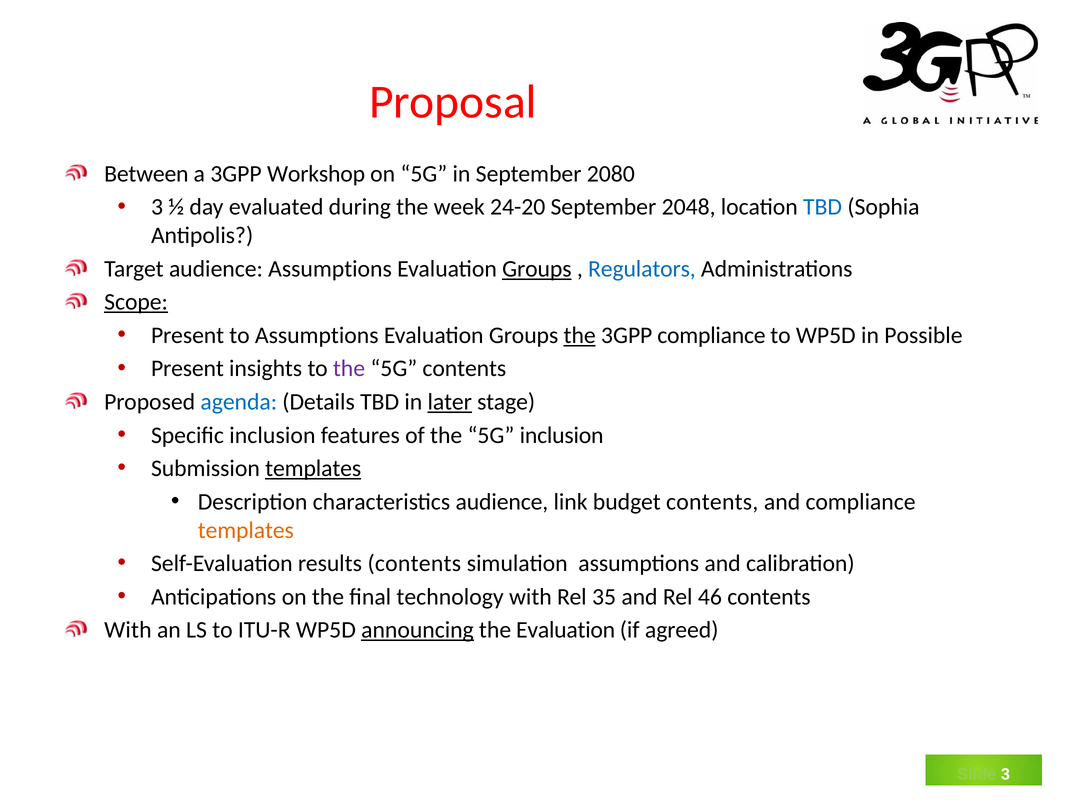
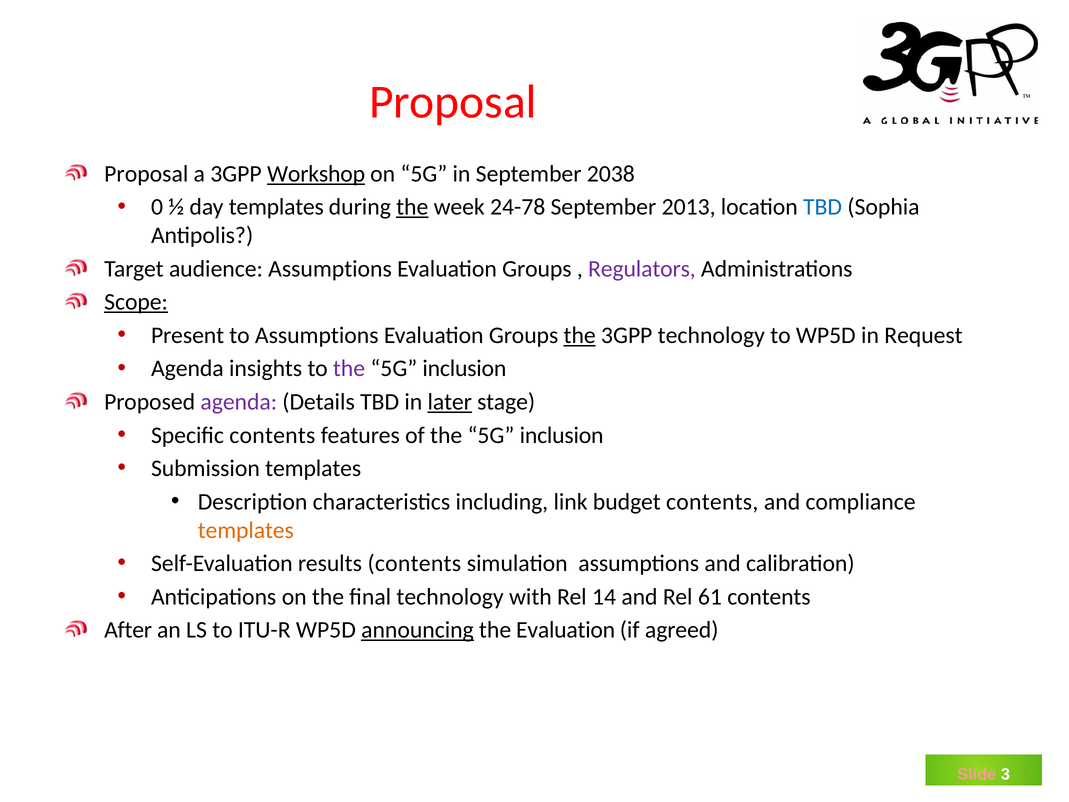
Between: Between -> Proposal (146, 174)
Workshop underline: none -> present (316, 174)
2080: 2080 -> 2038 (611, 174)
3: 3 -> 0 (157, 207)
day evaluated: evaluated -> templates (276, 207)
the underline: none -> present (412, 207)
24-20: 24-20 -> 24-78 (518, 207)
2048: 2048 -> 2013 (689, 207)
Groups underline: present -> none (537, 269)
Regulators colour: blue -> purple (642, 269)
3GPP compliance: compliance -> technology (711, 335)
Possible: Possible -> Request (923, 335)
Present: Present -> Agenda (187, 369)
contents: contents -> inclusion (464, 369)
agenda colour: blue -> purple (239, 402)
Specific inclusion: inclusion -> contents (272, 435)
templates underline: present -> none (313, 468)
characteristics audience: audience -> including (502, 502)
35: 35 -> 14 (604, 597)
46: 46 -> 61 (710, 597)
With: With -> After (128, 630)
Slide colour: light green -> pink (977, 774)
